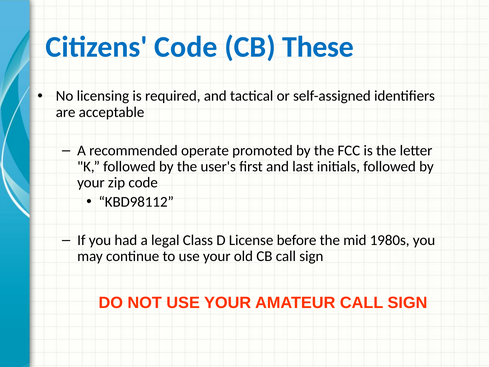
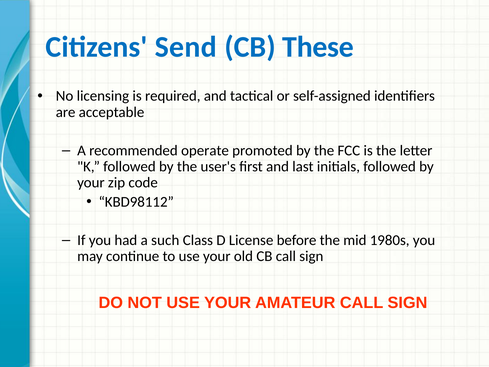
Citizens Code: Code -> Send (186, 47)
legal: legal -> such (165, 240)
